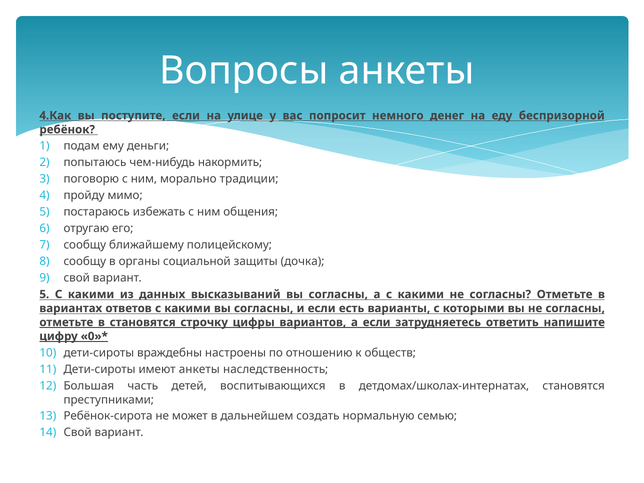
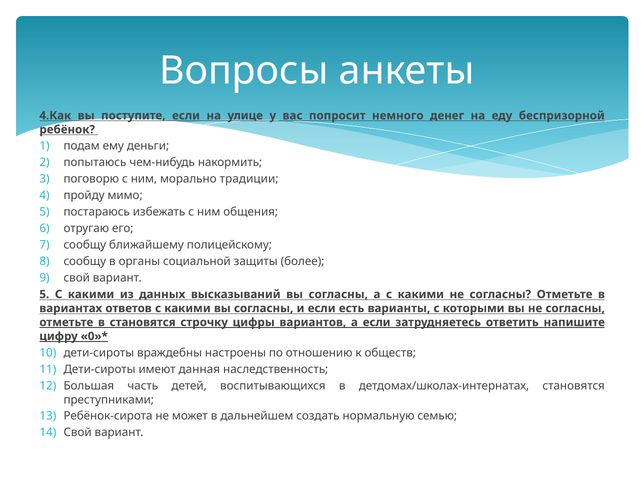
дочка: дочка -> более (303, 261)
имеют анкеты: анкеты -> данная (199, 369)
